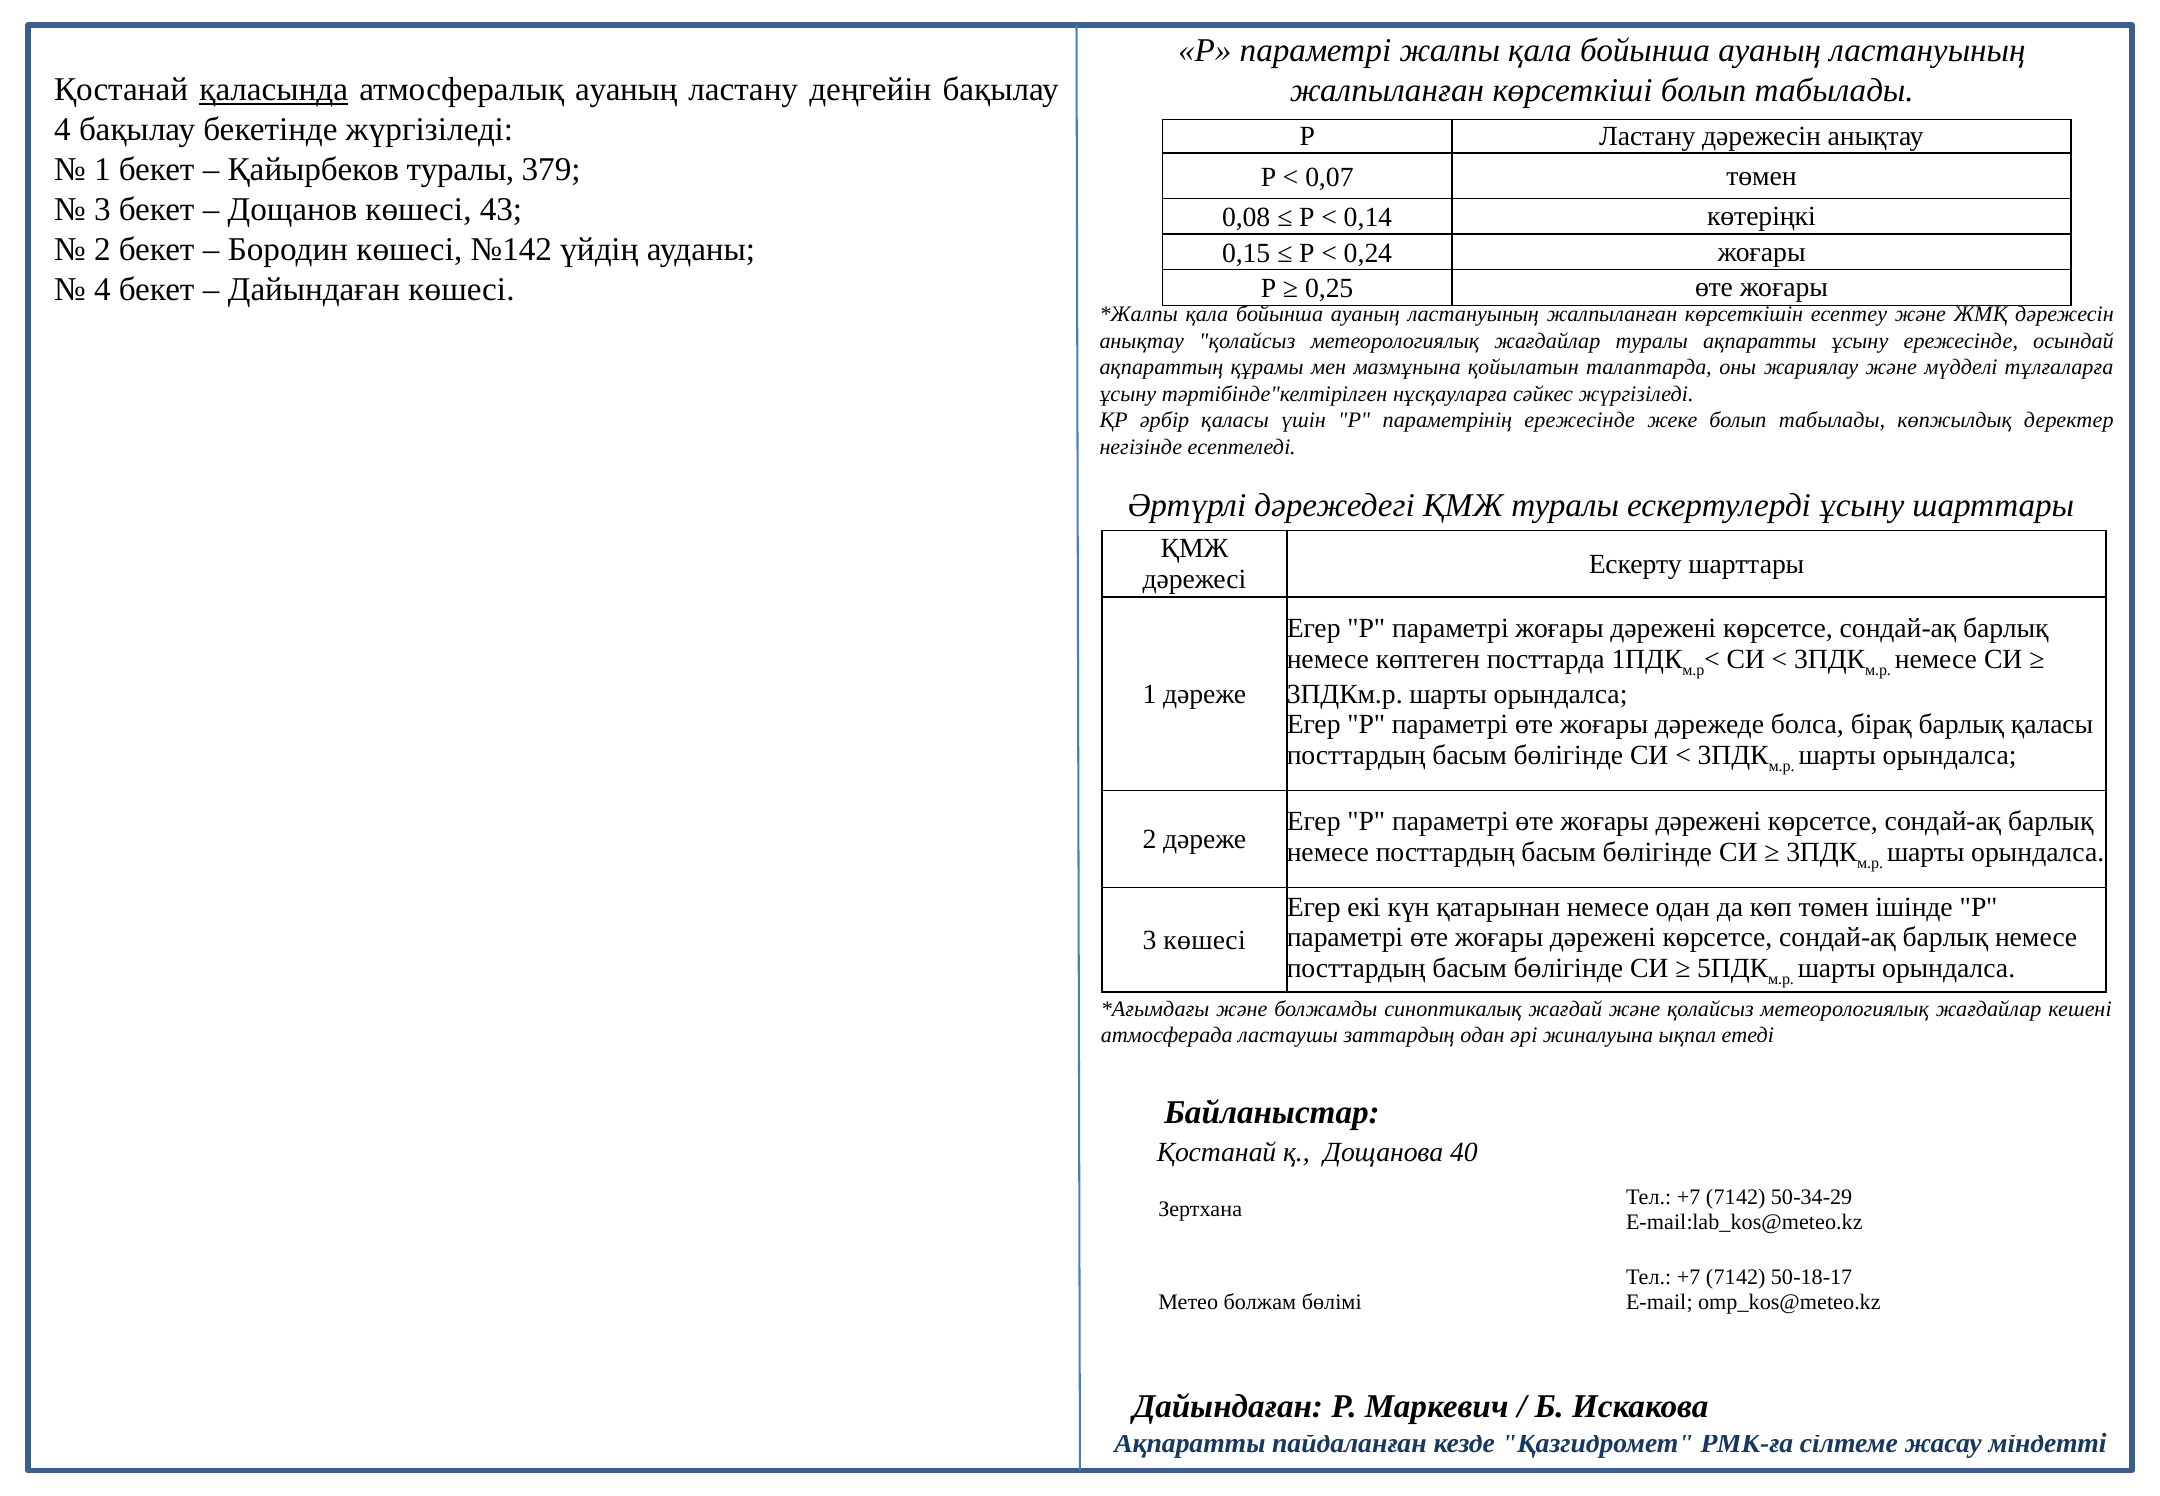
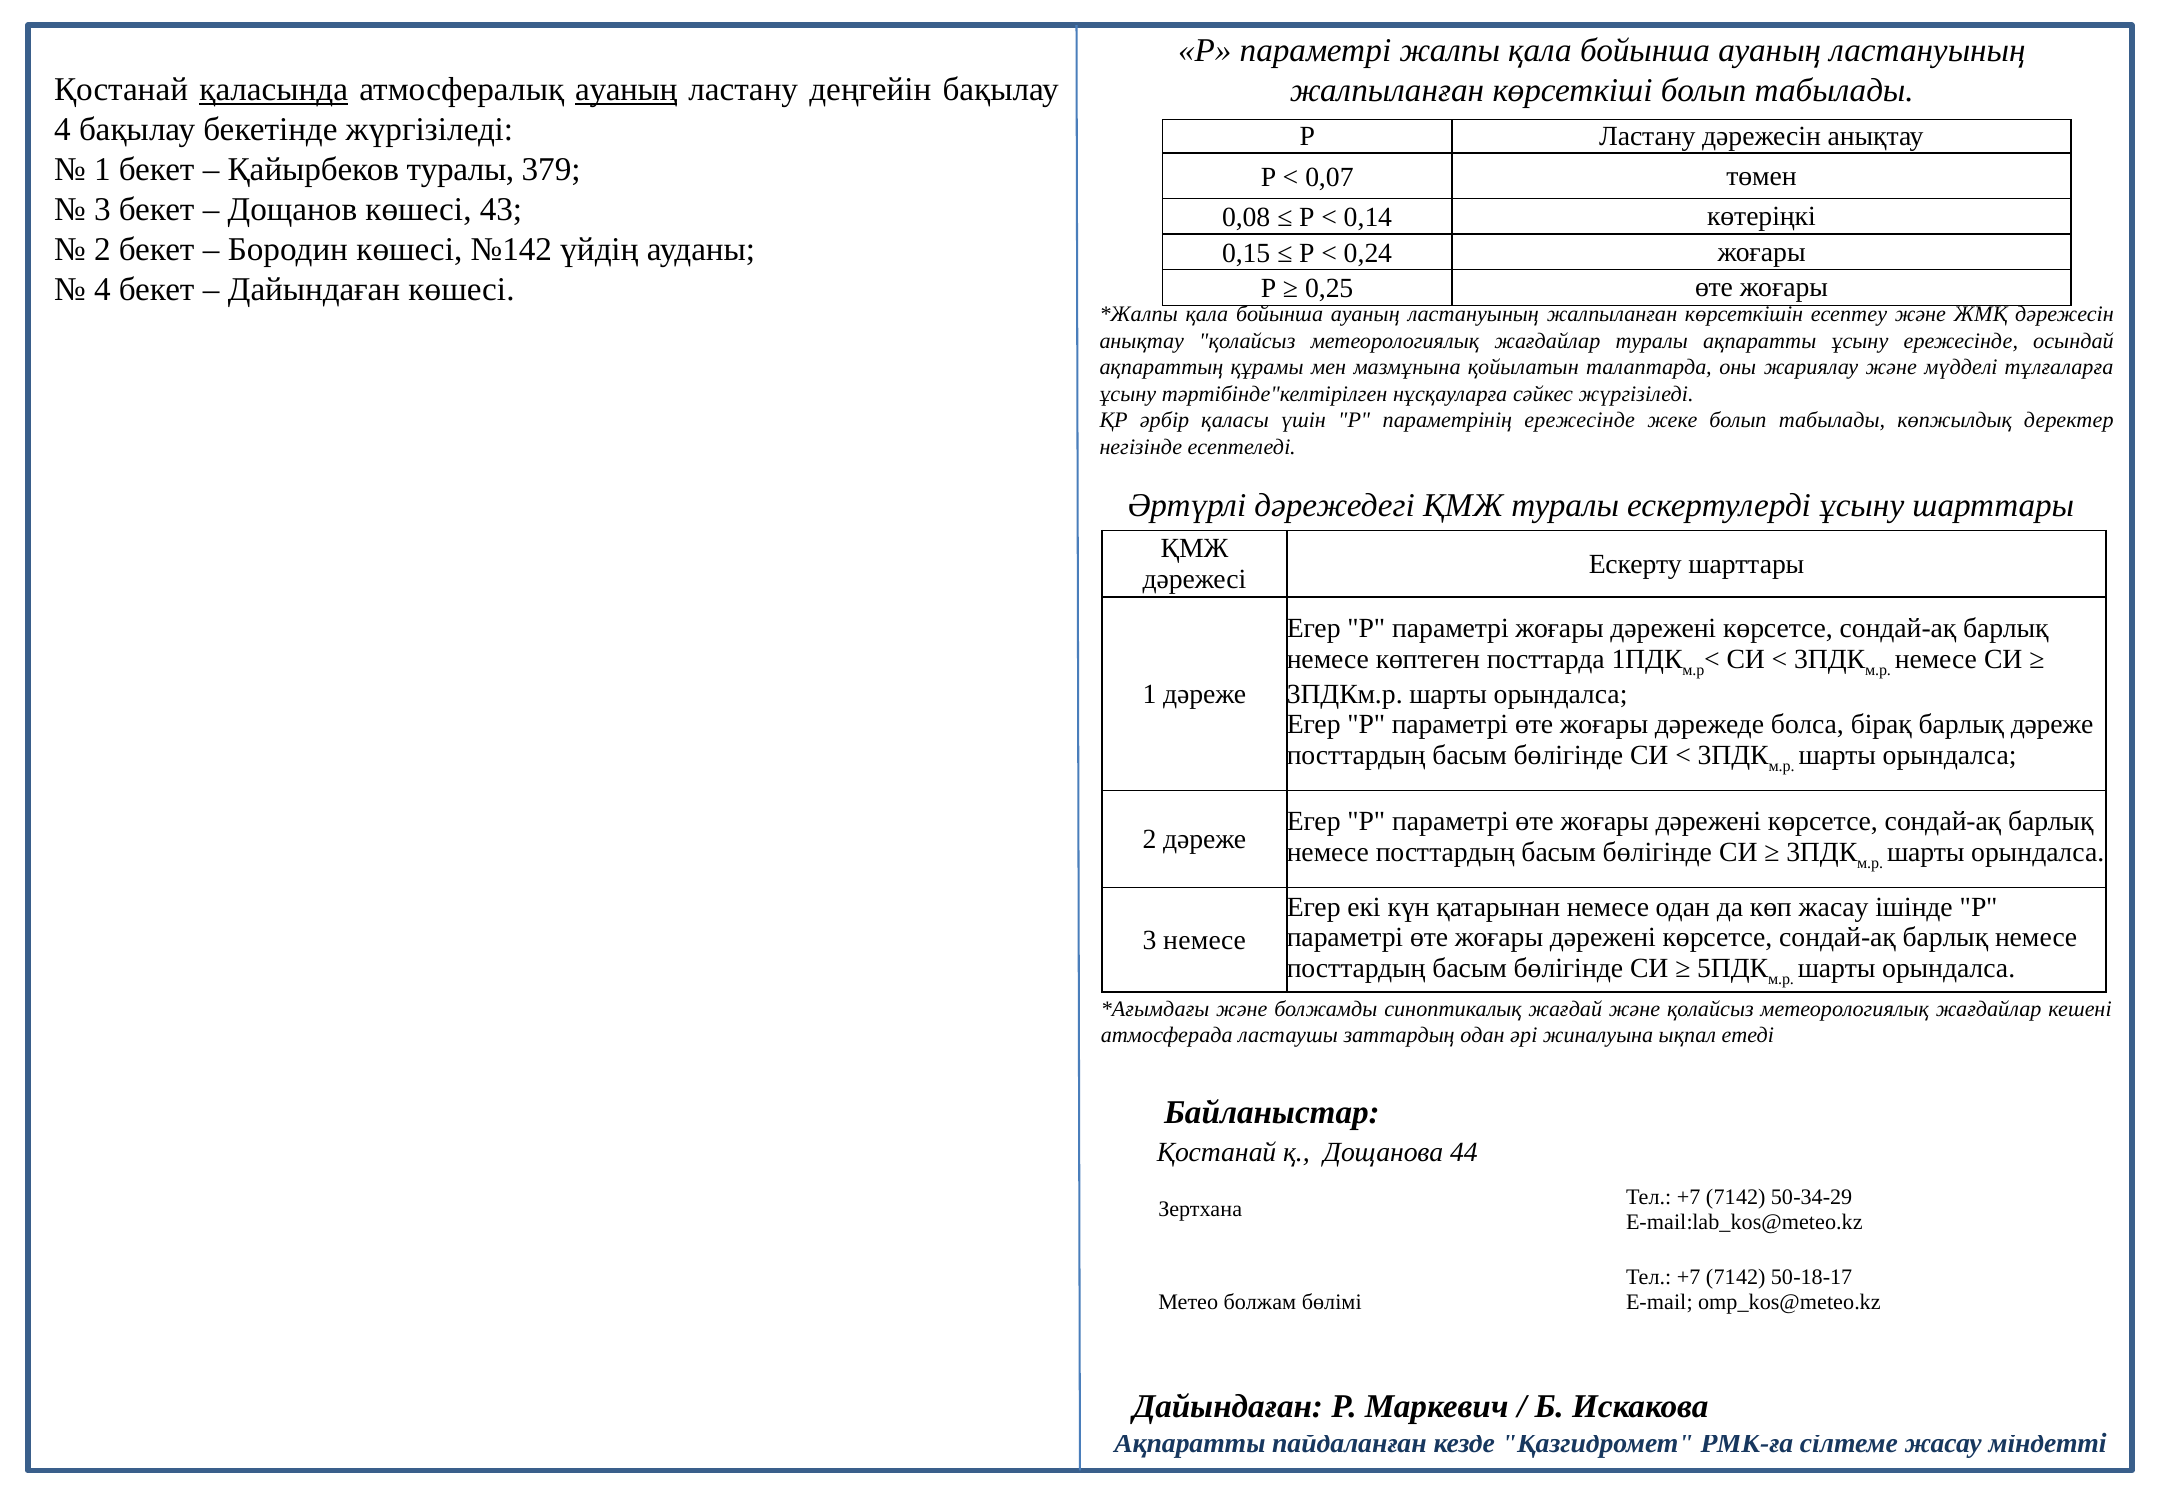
ауаның underline: none -> present (626, 90)
барлық қаласы: қаласы -> дәреже (2052, 724)
көп төмен: төмен -> жасау (1834, 907)
3 көшесі: көшесі -> немесе (1205, 940)
40: 40 -> 44 (1464, 1152)
